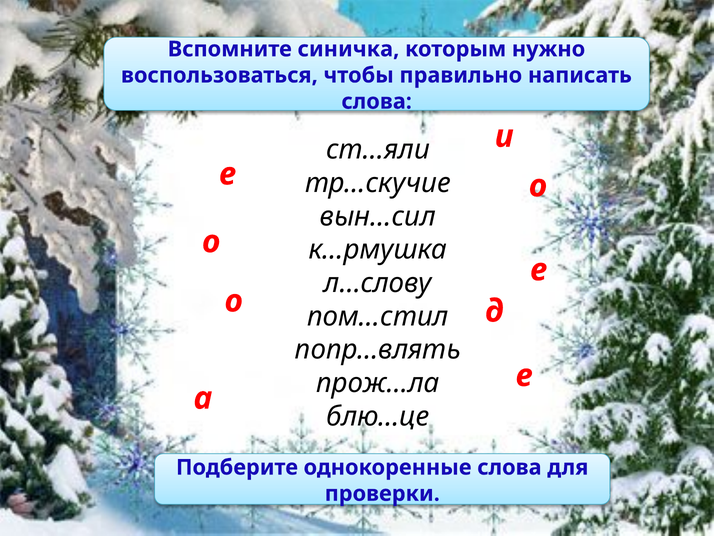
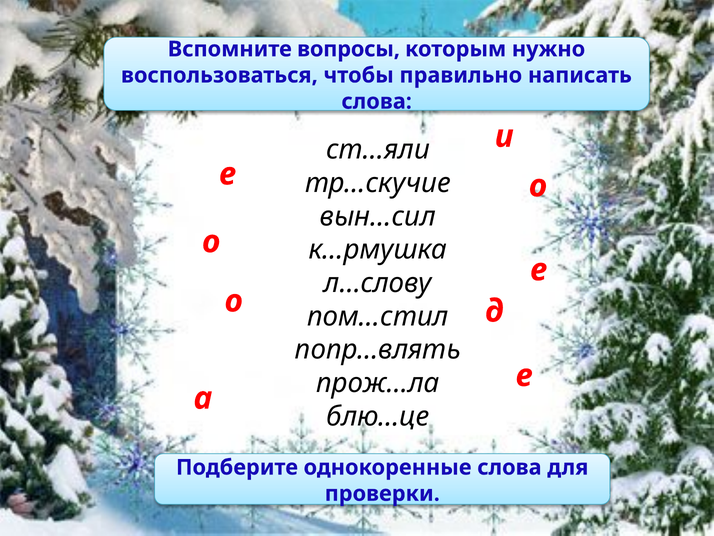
синичка: синичка -> вопросы (349, 49)
